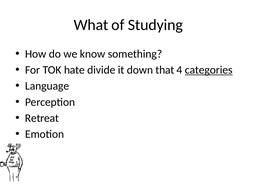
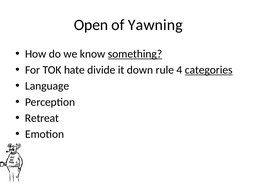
What: What -> Open (91, 25)
Studying: Studying -> Yawning (155, 25)
something underline: none -> present (135, 54)
that: that -> rule (165, 70)
